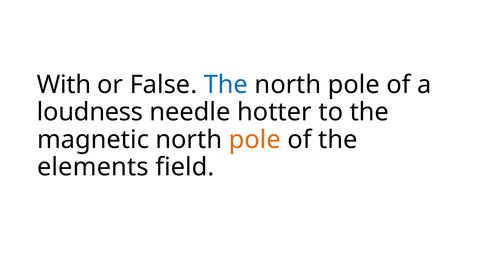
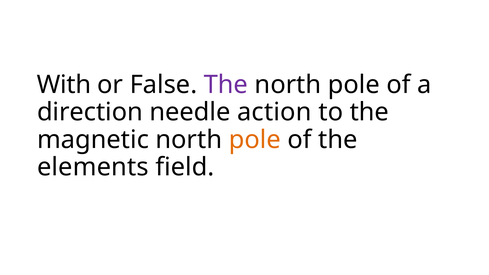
The colour: blue -> purple (226, 85)
loudness: loudness -> direction (90, 112)
hotter: hotter -> action (274, 112)
